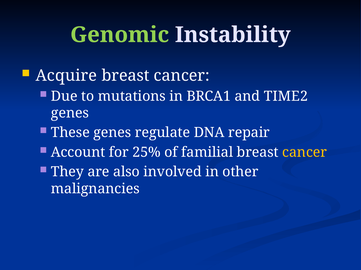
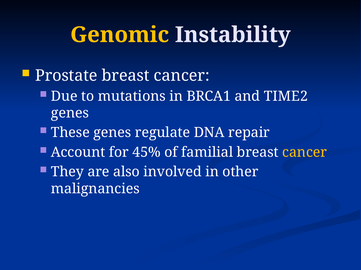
Genomic colour: light green -> yellow (120, 35)
Acquire: Acquire -> Prostate (66, 76)
25%: 25% -> 45% (147, 153)
